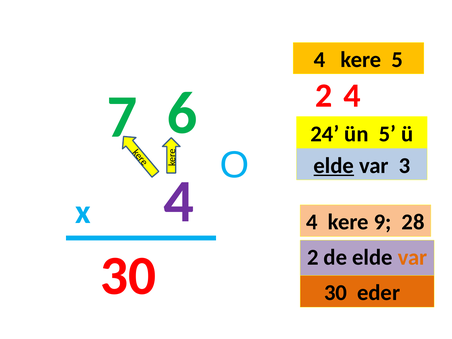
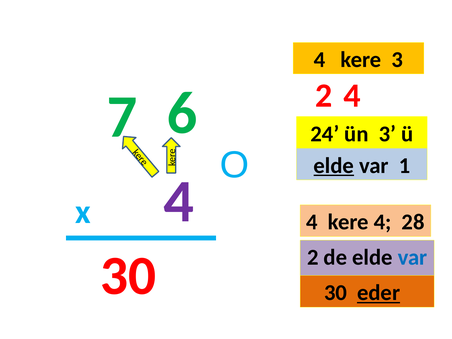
kere 5: 5 -> 3 (397, 60)
ün 5: 5 -> 3 (387, 134)
3: 3 -> 1 (404, 166)
kere 9: 9 -> 4 (383, 222)
var colour: orange -> blue (413, 258)
eder underline: none -> present (379, 293)
